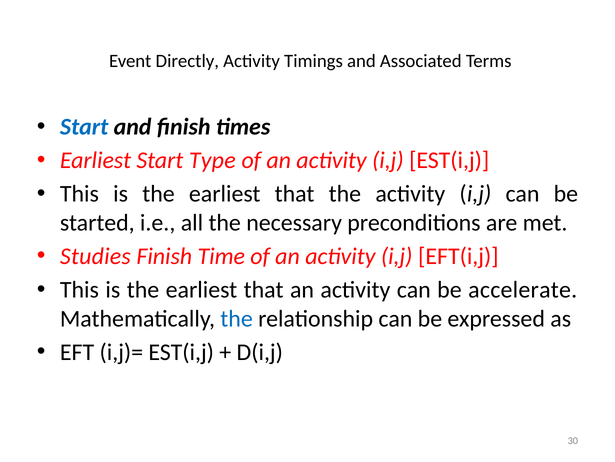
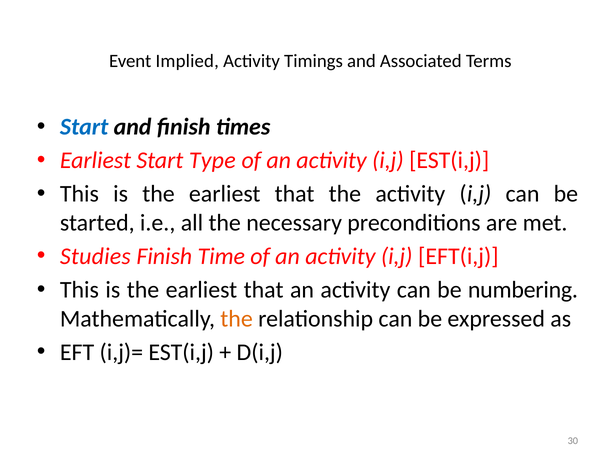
Directly: Directly -> Implied (187, 61)
accelerate: accelerate -> numbering (523, 289)
the colour: blue -> orange (237, 318)
